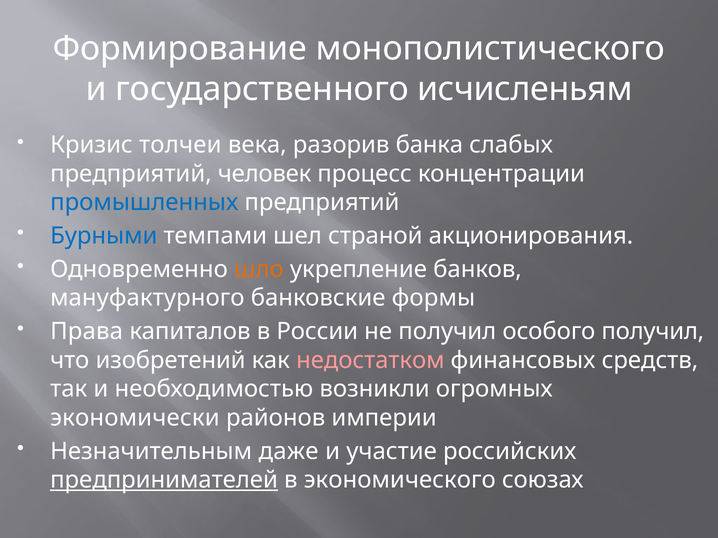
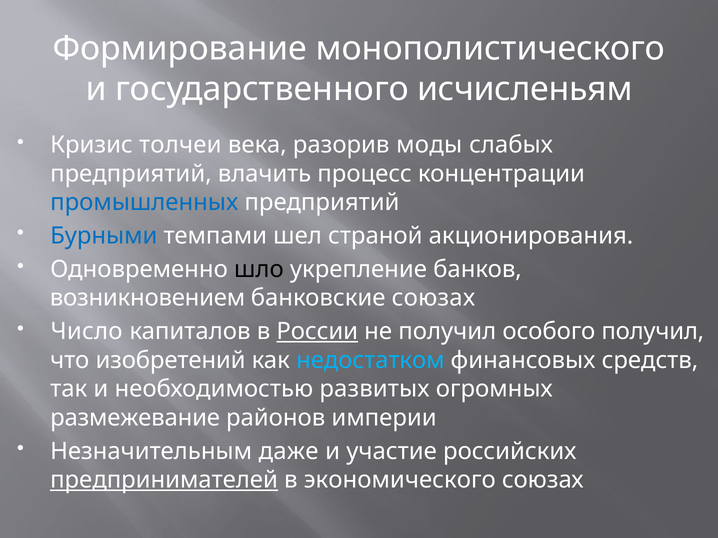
банка: банка -> моды (429, 145)
человек: человек -> влачить (265, 174)
шло colour: orange -> black (259, 270)
мануфактурного: мануфактурного -> возникновением (147, 298)
банковские формы: формы -> союзах (433, 298)
Права: Права -> Число (87, 332)
России underline: none -> present (317, 332)
недостатком colour: pink -> light blue (370, 361)
возникли: возникли -> развитых (374, 389)
экономически: экономически -> размежевание (135, 418)
